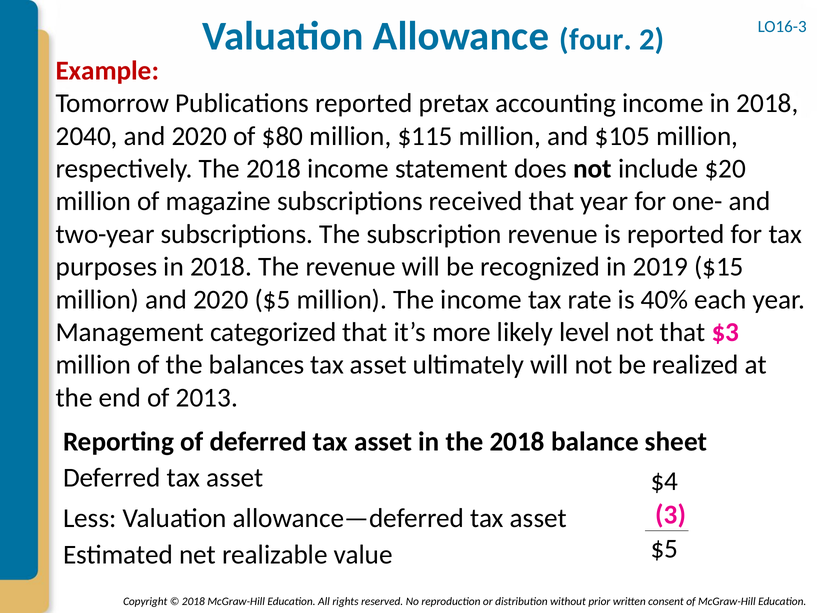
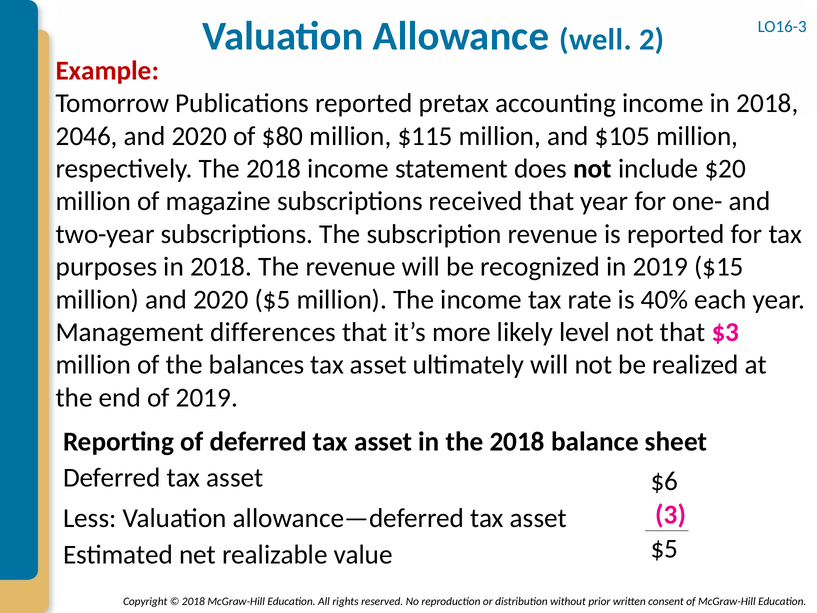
four: four -> well (596, 40)
2040: 2040 -> 2046 (87, 136)
categorized: categorized -> differences (273, 332)
of 2013: 2013 -> 2019 (207, 397)
$4: $4 -> $6 (664, 481)
